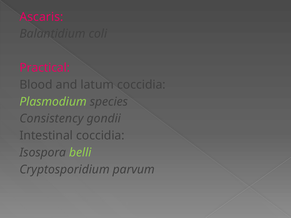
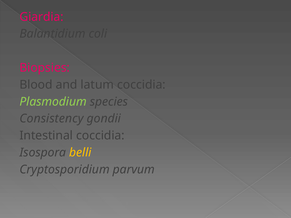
Ascaris: Ascaris -> Giardia (41, 17)
Practical: Practical -> Biopsies (45, 68)
belli colour: light green -> yellow (80, 153)
